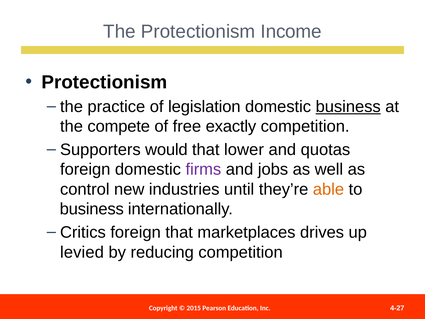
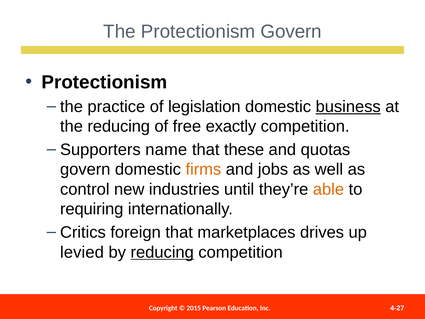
Protectionism Income: Income -> Govern (291, 31)
the compete: compete -> reducing (119, 126)
would: would -> name (166, 149)
lower: lower -> these (244, 149)
foreign: foreign -> govern (85, 169)
firms colour: purple -> orange (203, 169)
business: business -> requiring (92, 209)
reducing underline: none -> present (162, 252)
